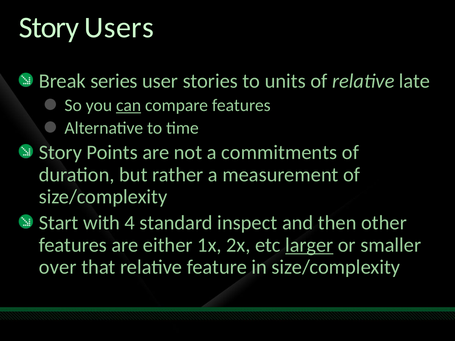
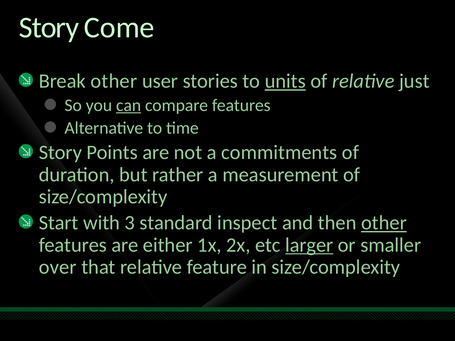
Users: Users -> Come (119, 28)
Break series: series -> other (114, 81)
units underline: none -> present (285, 81)
late: late -> just (414, 81)
4: 4 -> 3 (130, 223)
other underline: none -> present (384, 223)
